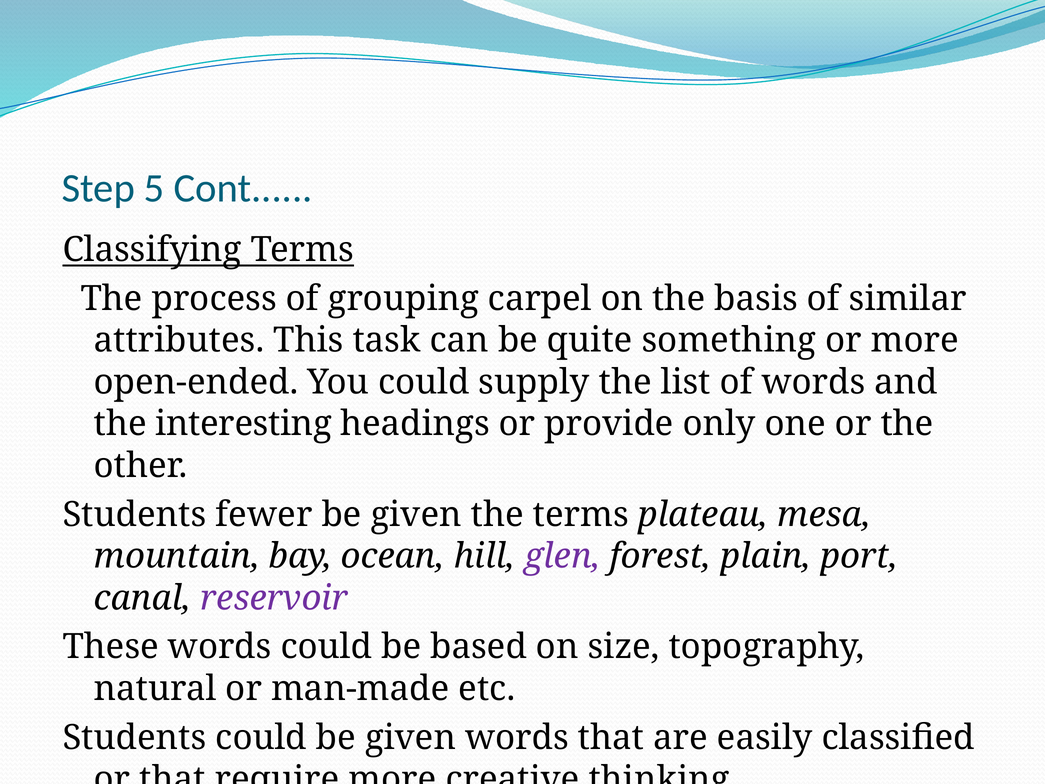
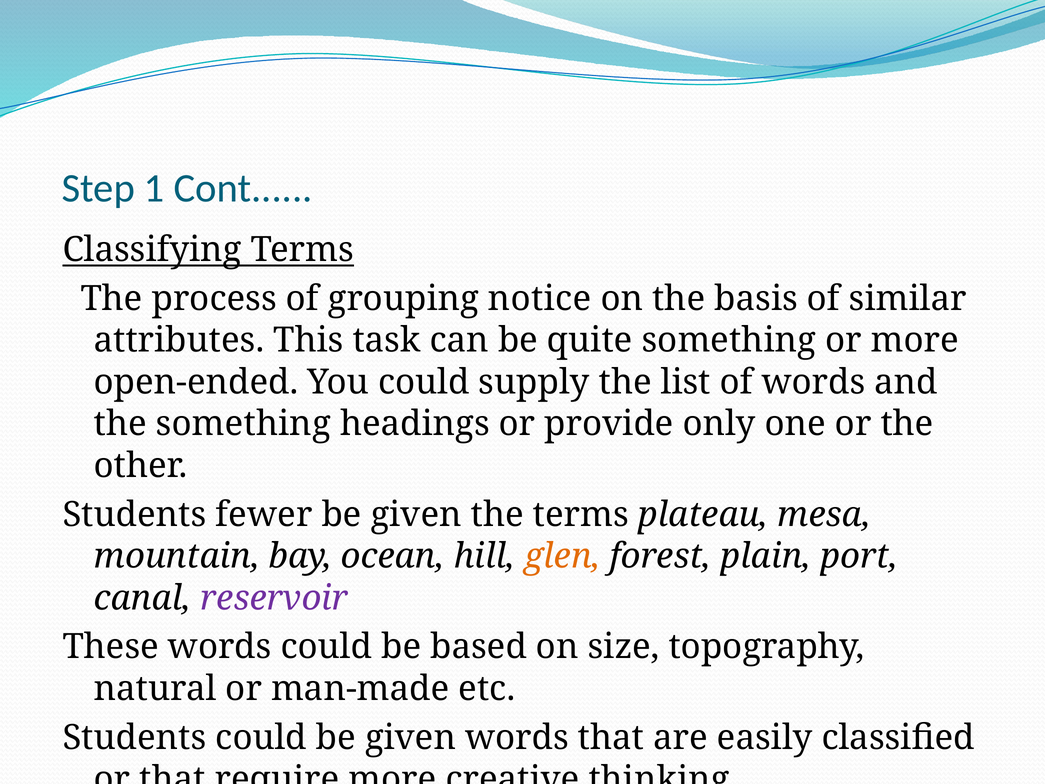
5: 5 -> 1 (154, 188)
carpel: carpel -> notice (540, 298)
the interesting: interesting -> something (243, 424)
glen colour: purple -> orange (562, 556)
